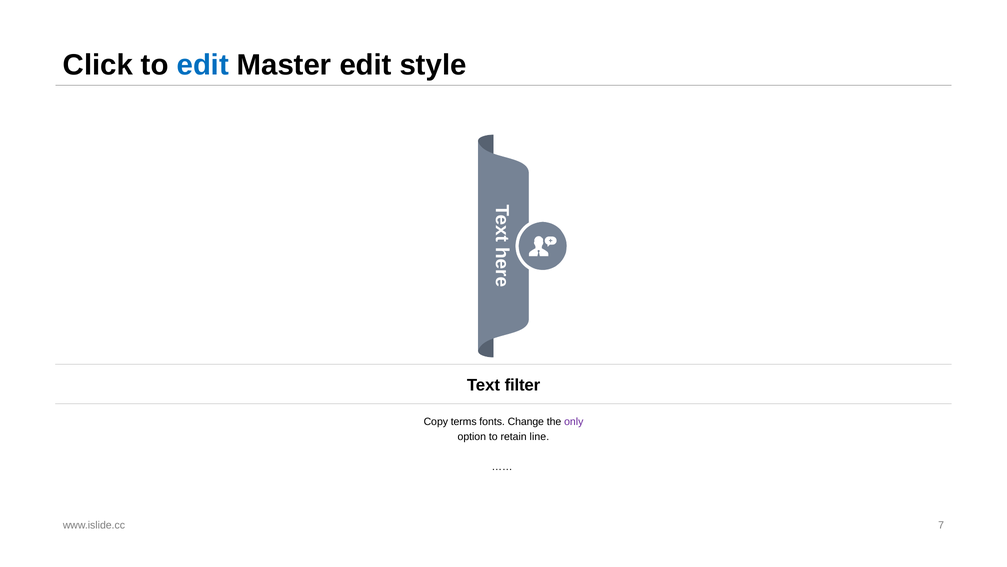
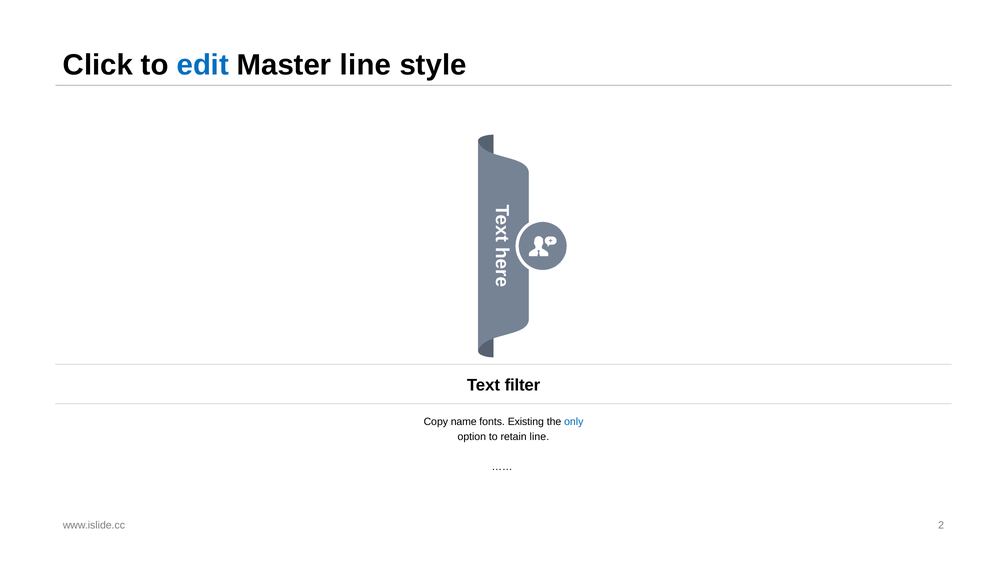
Master edit: edit -> line (365, 65)
terms: terms -> name (464, 421)
Change: Change -> Existing (526, 421)
only colour: purple -> blue (574, 421)
7: 7 -> 2 (941, 525)
